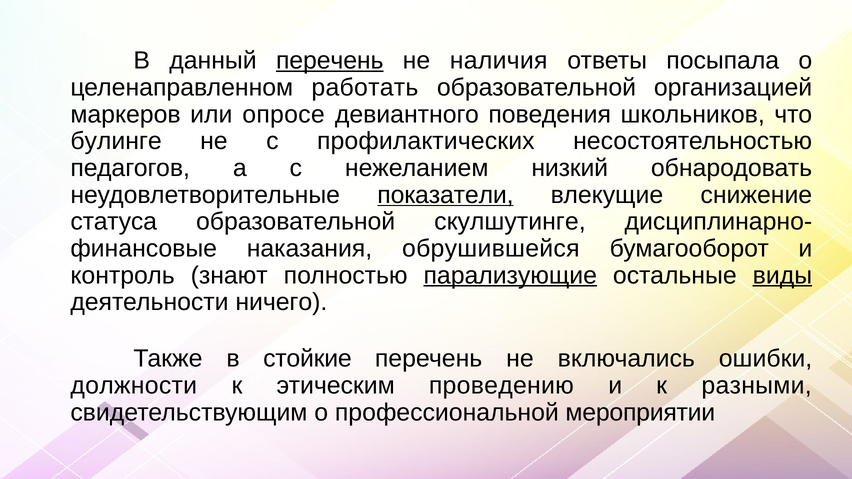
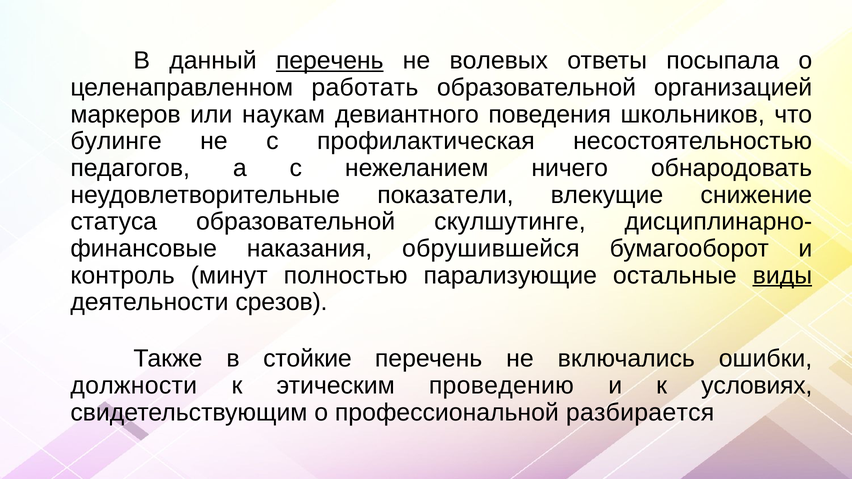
наличия: наличия -> волевых (499, 61)
опросе: опросе -> наукам (284, 114)
профилактических: профилактических -> профилактическая (426, 141)
низкий: низкий -> ничего (570, 168)
показатели underline: present -> none (445, 195)
знают: знают -> минут (229, 275)
парализующие underline: present -> none (510, 275)
ничего: ничего -> срезов (281, 302)
разными: разными -> условиях (757, 386)
мероприятии: мероприятии -> разбирается (640, 413)
